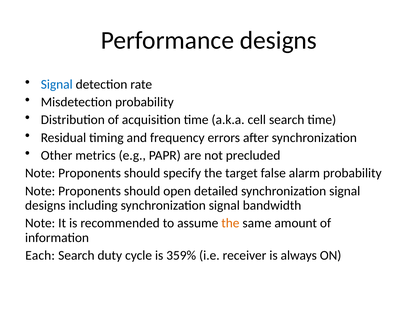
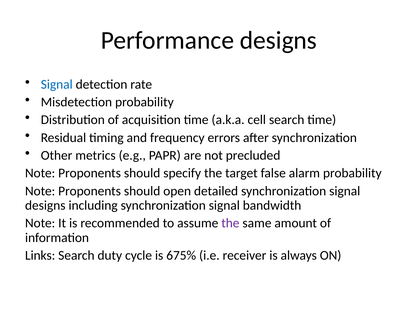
the colour: orange -> purple (230, 223)
Each: Each -> Links (40, 255)
359%: 359% -> 675% (181, 255)
